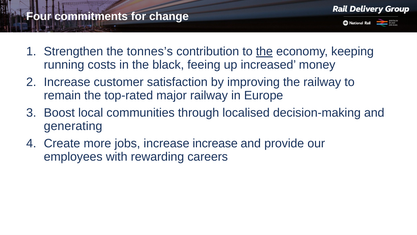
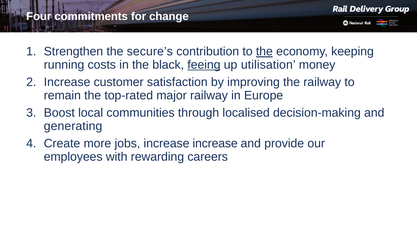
tonnes’s: tonnes’s -> secure’s (150, 52)
feeing underline: none -> present (204, 65)
increased: increased -> utilisation (268, 65)
